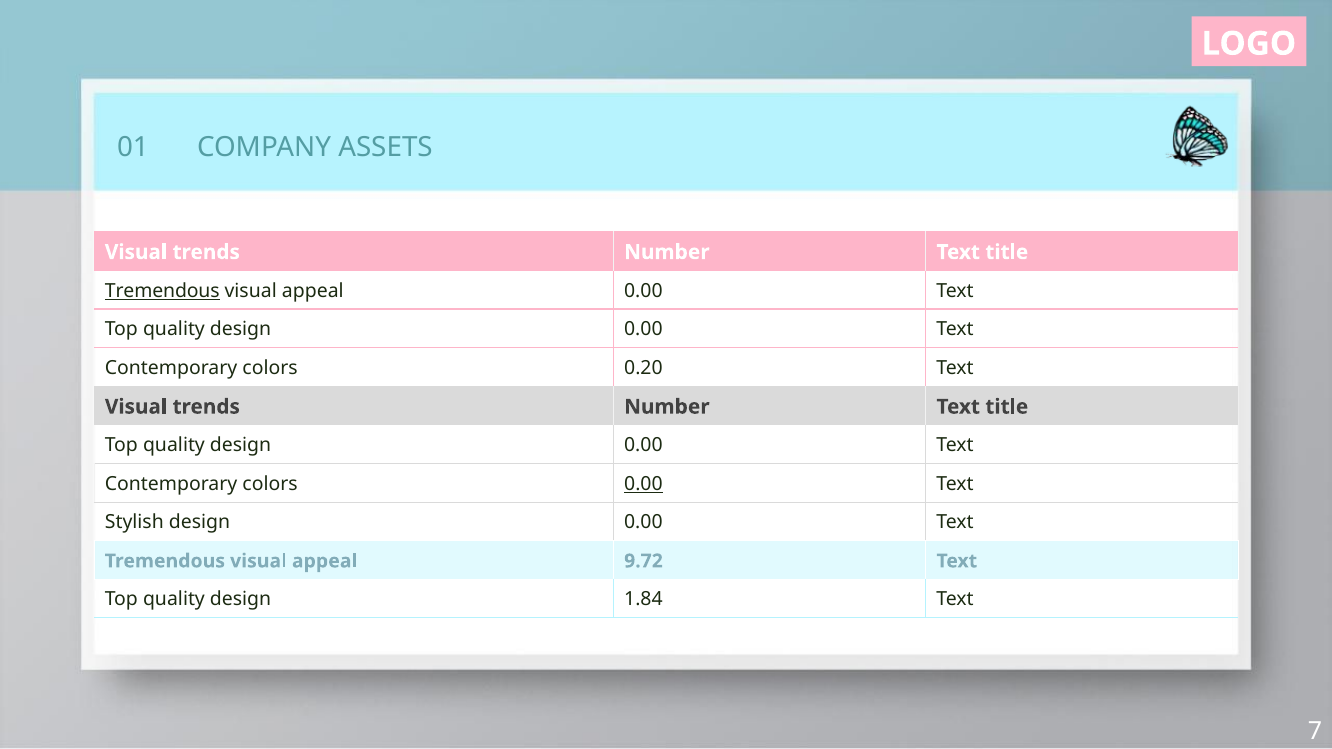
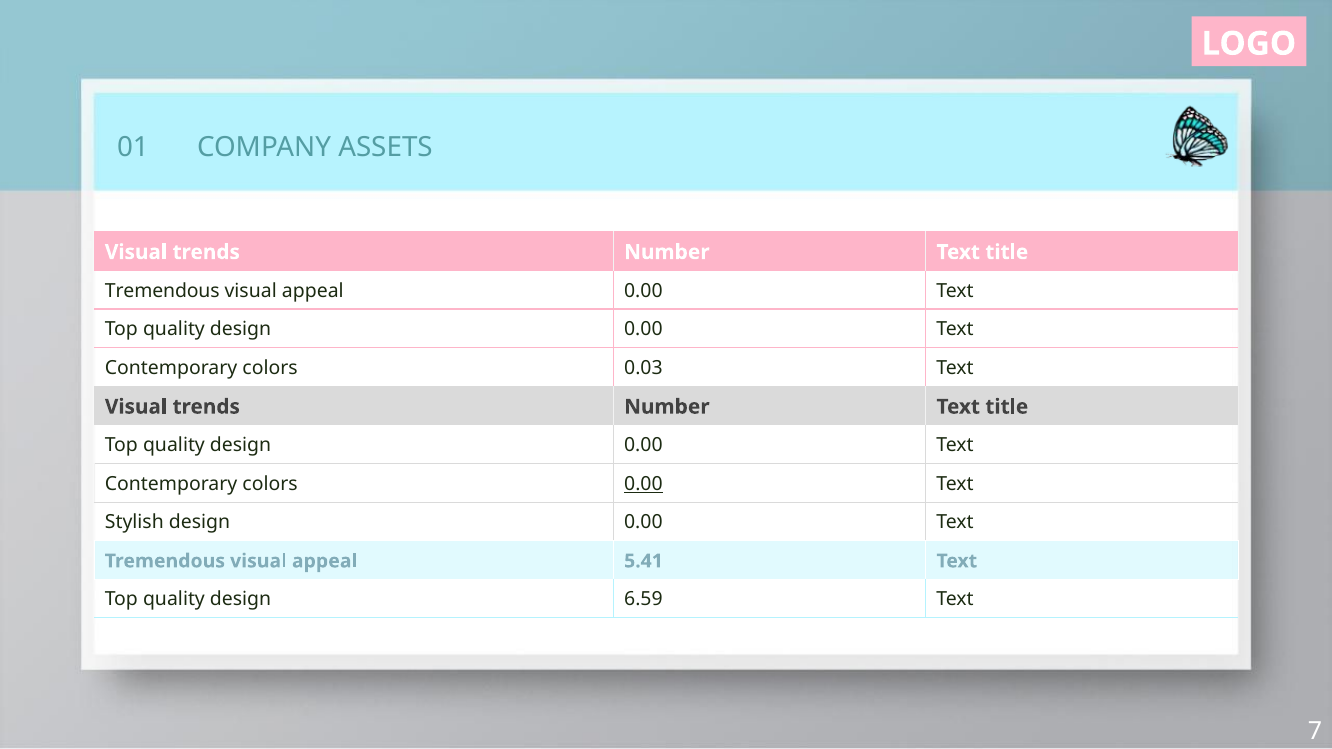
Tremendous underline: present -> none (162, 291)
0.20: 0.20 -> 0.03 (643, 368)
9.72: 9.72 -> 5.41 (644, 561)
1.84: 1.84 -> 6.59 (643, 600)
